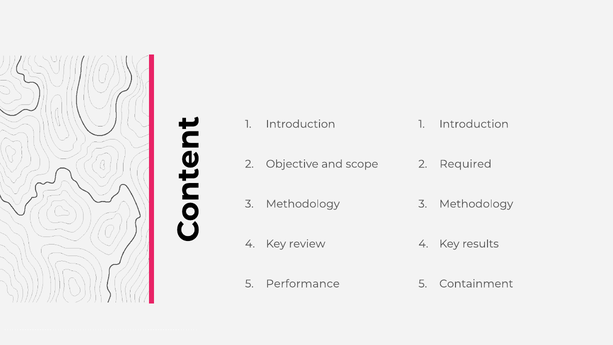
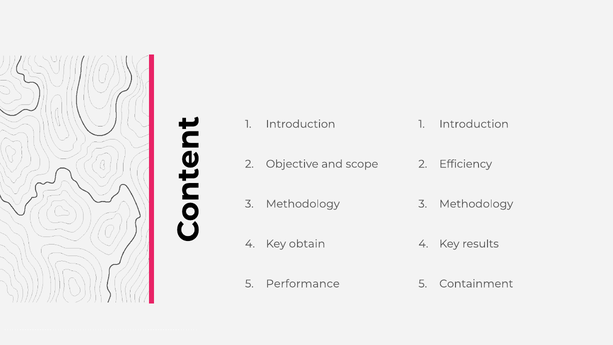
Required: Required -> Efficiency (466, 164)
review: review -> obtain (307, 244)
